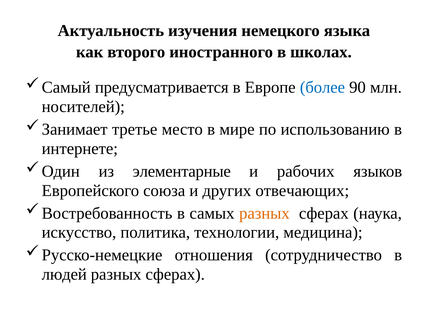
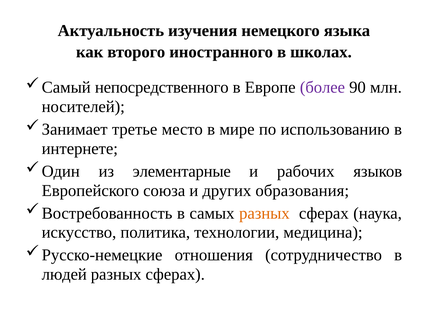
предусматривается: предусматривается -> непосредственного (162, 87)
более colour: blue -> purple (322, 87)
отвечающих: отвечающих -> образования (302, 191)
